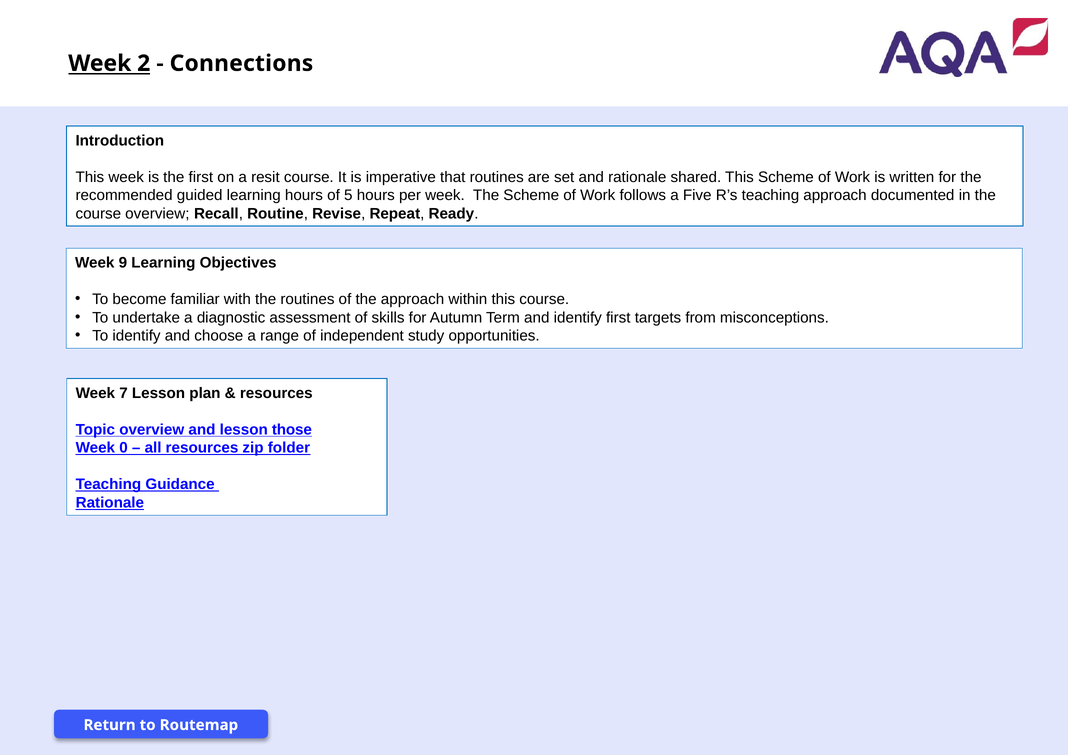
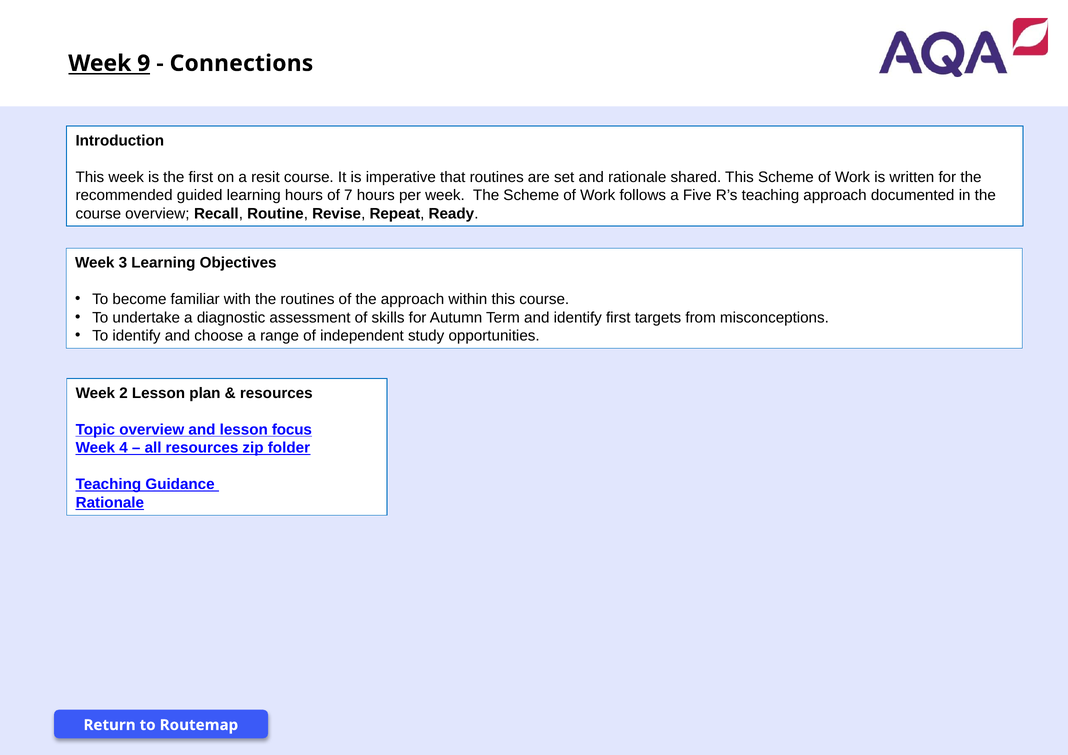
2: 2 -> 9 (144, 63)
5: 5 -> 7 (348, 195)
9: 9 -> 3 (123, 263)
7: 7 -> 2 (124, 393)
those: those -> focus (292, 430)
0: 0 -> 4 (124, 448)
